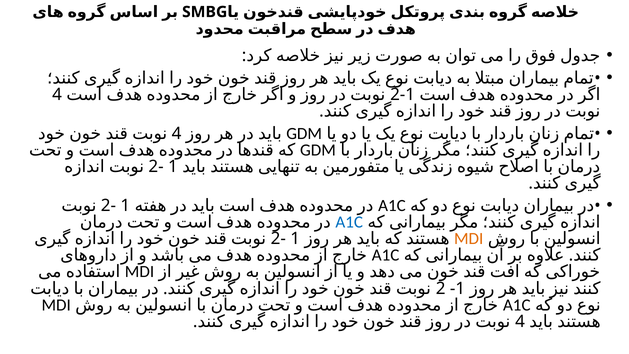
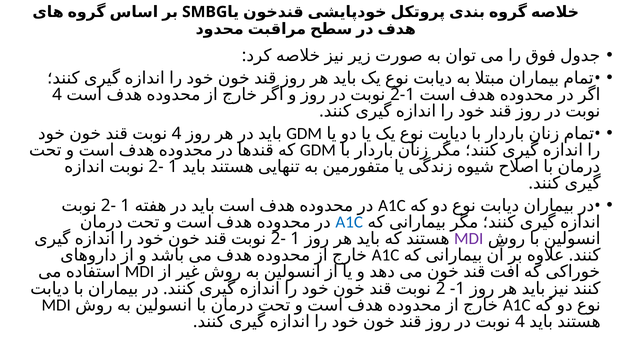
MDI colour: orange -> purple (469, 239)
